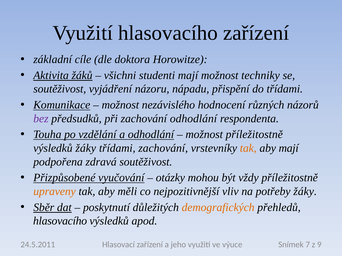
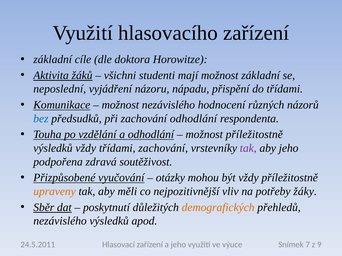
možnost techniky: techniky -> základní (261, 75)
soutěživost: soutěživost -> neposlední (60, 89)
bez colour: purple -> blue (41, 119)
výsledků žáky: žáky -> vždy (86, 148)
tak colour: orange -> purple (248, 148)
aby mají: mají -> jeho (289, 148)
hlasovacího: hlasovacího -> nezávislého (60, 221)
